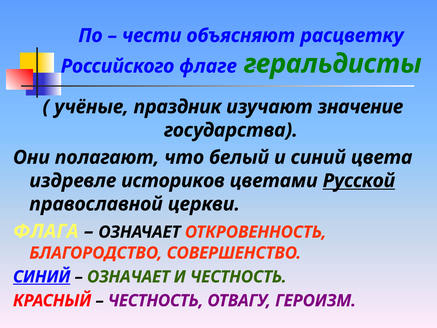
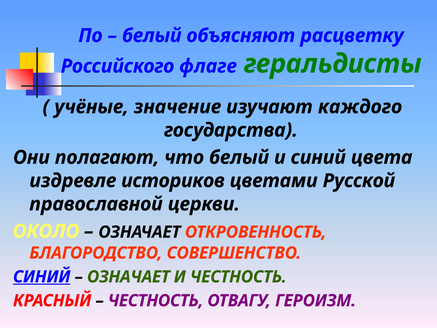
чести: чести -> белый (152, 36)
праздник: праздник -> значение (177, 107)
значение: значение -> каждого (360, 107)
Русской underline: present -> none (359, 181)
ФЛАГА: ФЛАГА -> ОКОЛО (46, 231)
